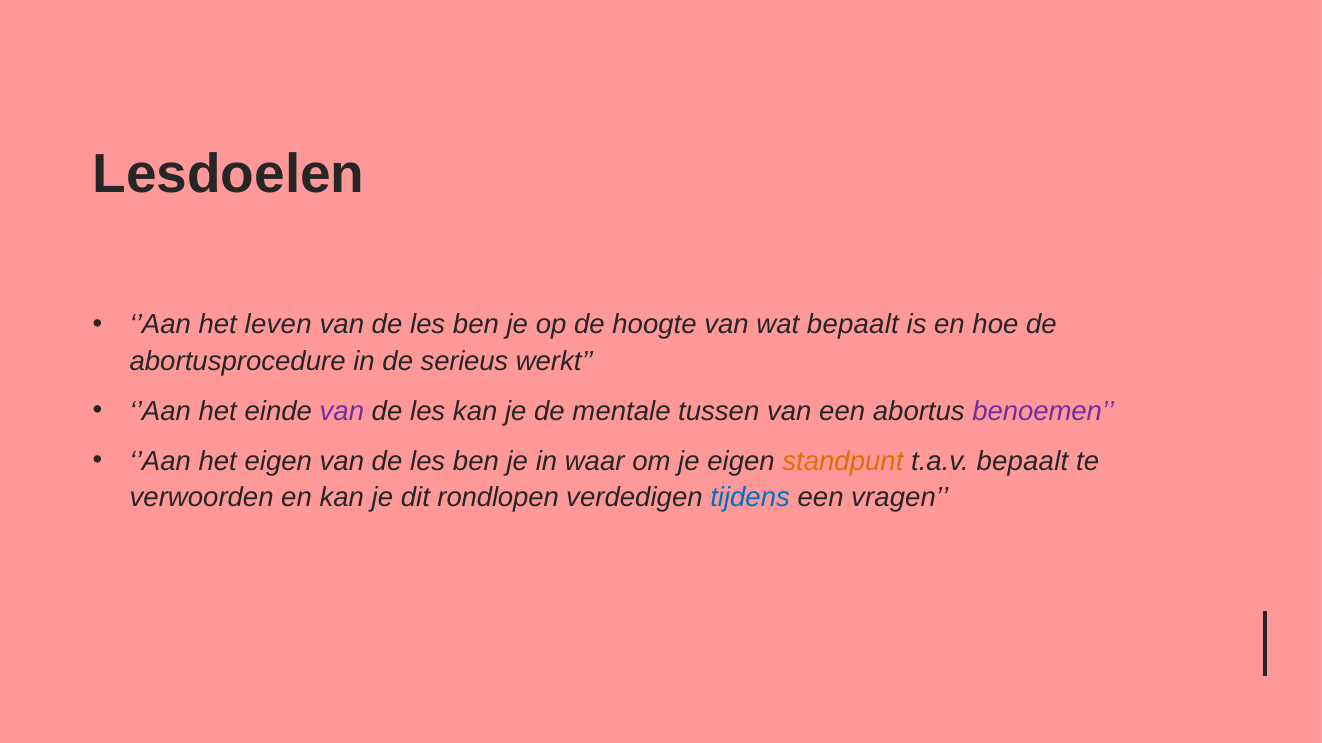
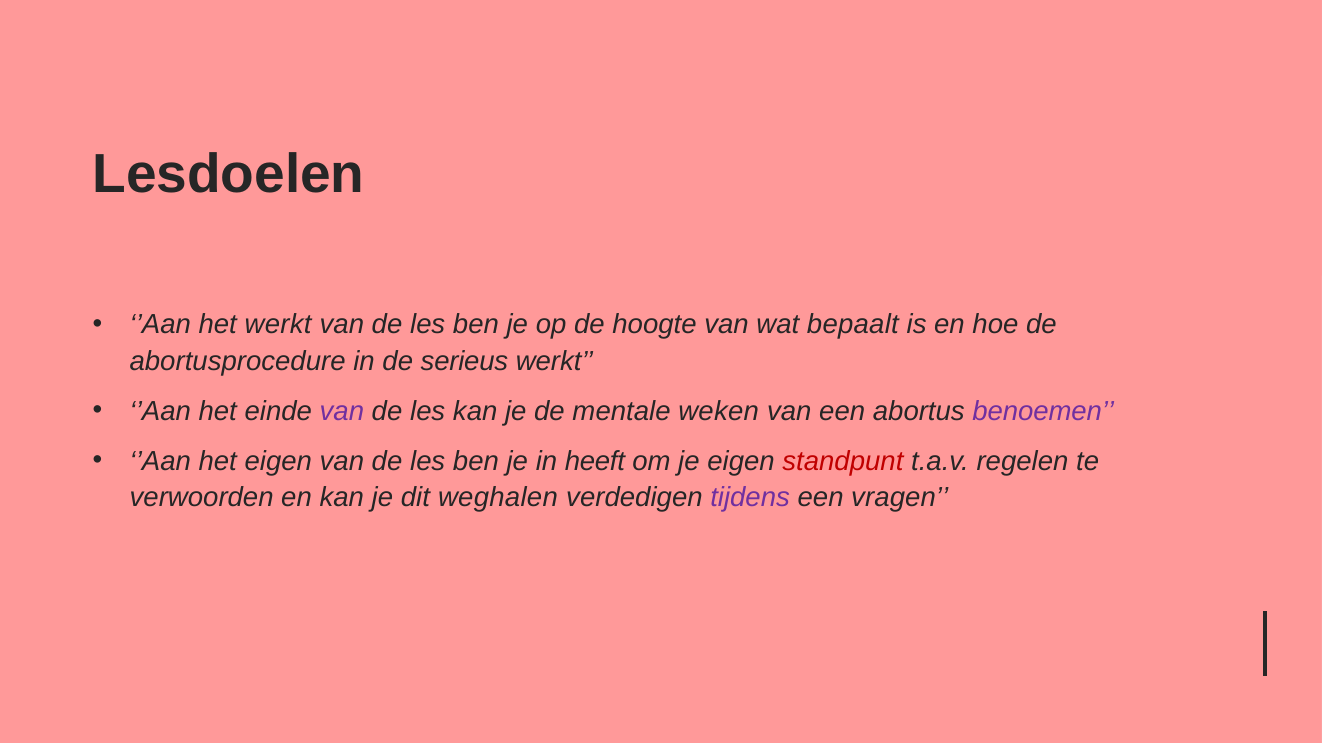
het leven: leven -> werkt (278, 325)
tussen: tussen -> weken (719, 411)
waar: waar -> heeft (595, 462)
standpunt colour: orange -> red (843, 462)
t.a.v bepaalt: bepaalt -> regelen (1022, 462)
rondlopen: rondlopen -> weghalen (498, 498)
tijdens colour: blue -> purple (750, 498)
